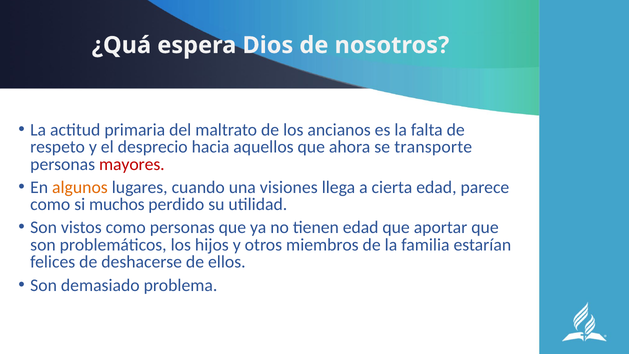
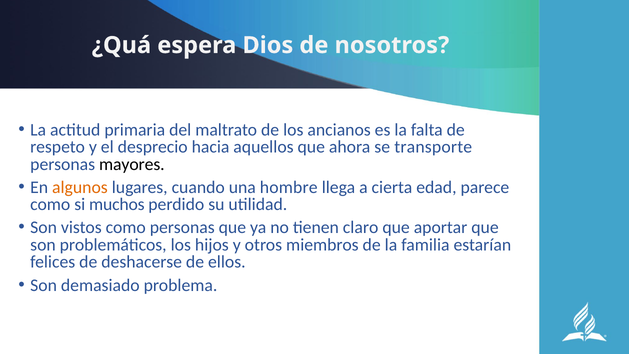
mayores colour: red -> black (132, 164)
visiones: visiones -> hombre (289, 187)
tienen edad: edad -> claro (361, 228)
